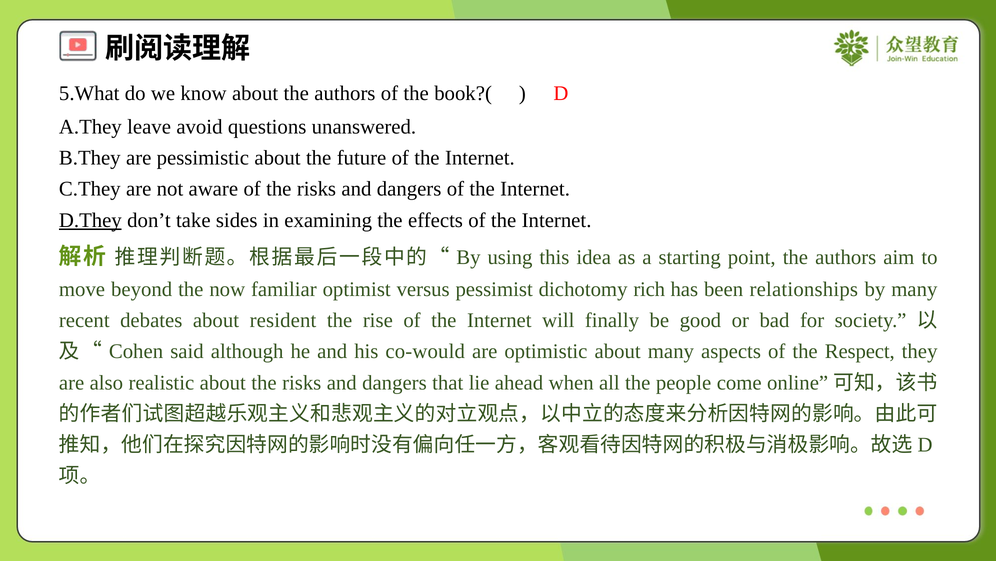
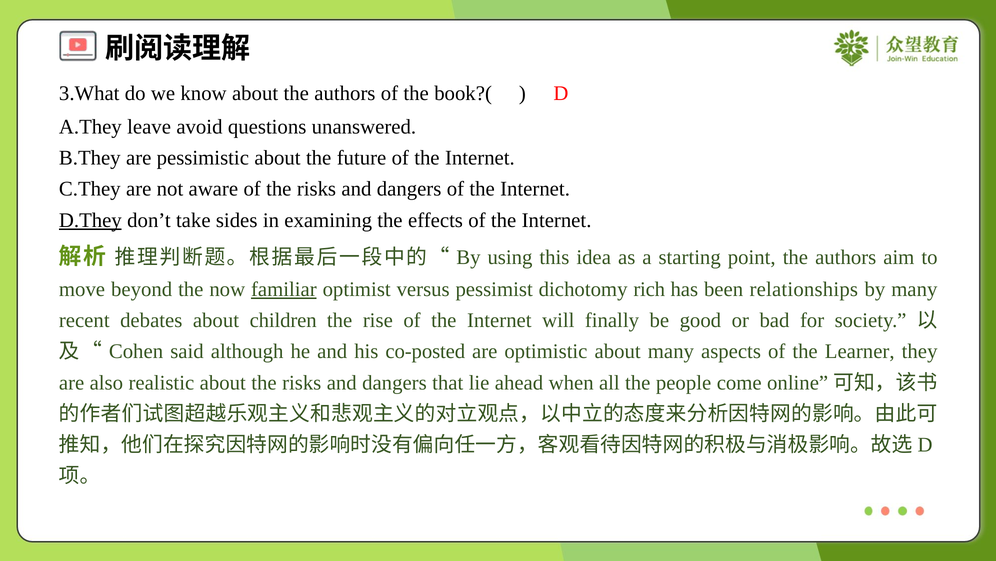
5.What: 5.What -> 3.What (89, 93)
familiar underline: none -> present (284, 289)
resident: resident -> children (283, 320)
co-would: co-would -> co-posted (425, 351)
Respect: Respect -> Learner (860, 351)
